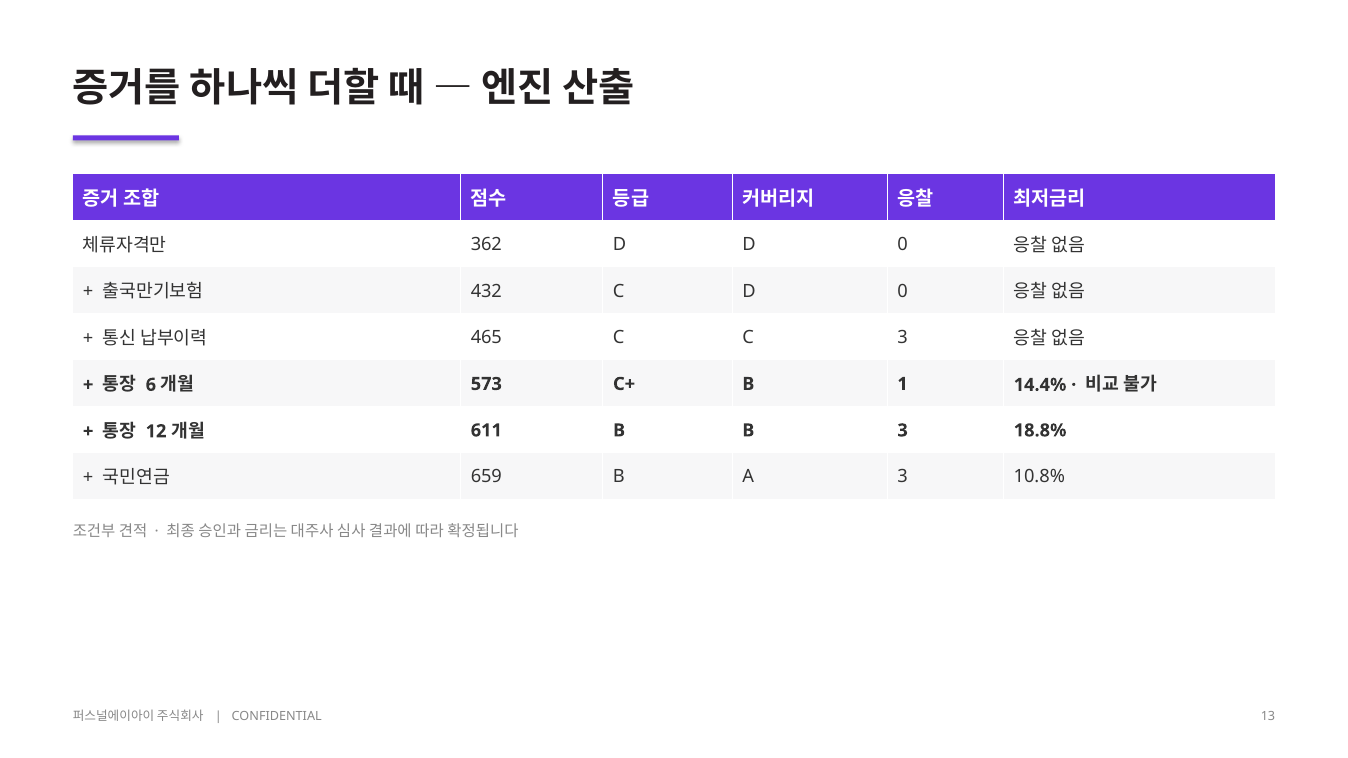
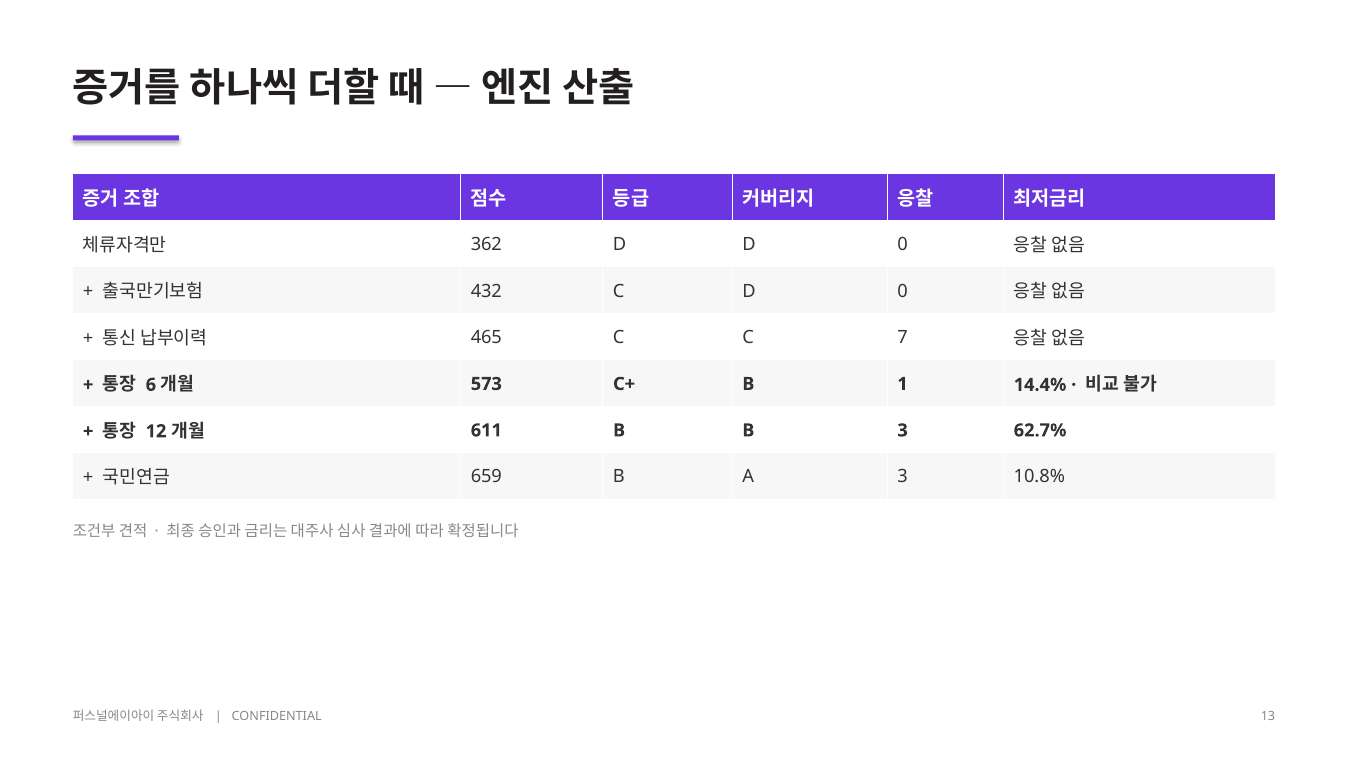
C 3: 3 -> 7 (903, 338)
18.8%: 18.8% -> 62.7% (1040, 431)
